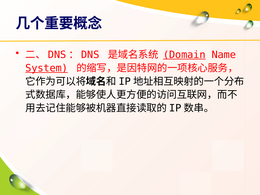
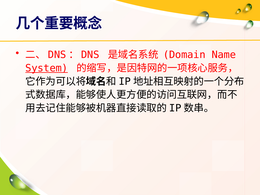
Domain underline: present -> none (184, 55)
